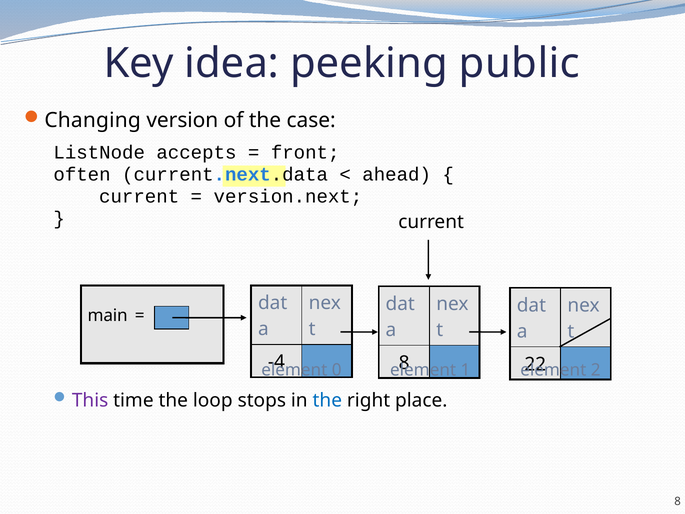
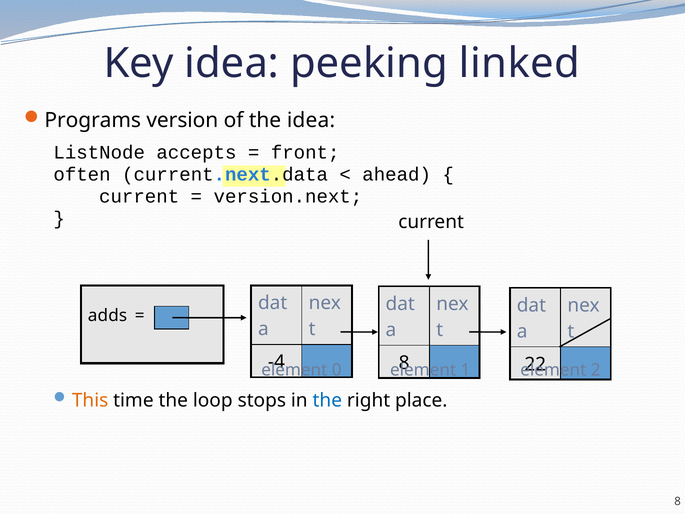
public: public -> linked (520, 63)
Changing: Changing -> Programs (93, 120)
the case: case -> idea (311, 120)
main: main -> adds (107, 315)
This colour: purple -> orange (90, 400)
